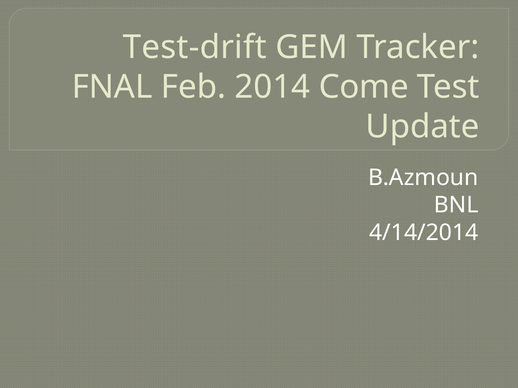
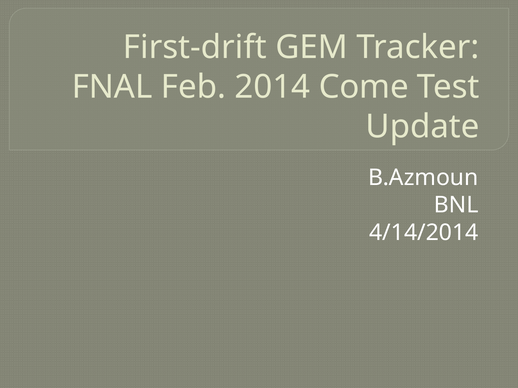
Test-drift: Test-drift -> First-drift (195, 47)
